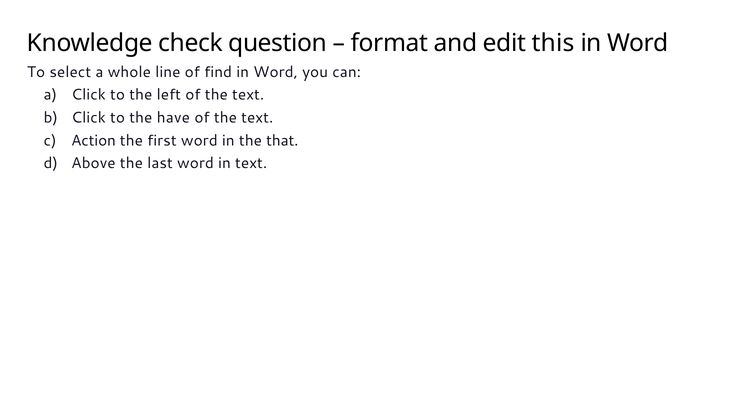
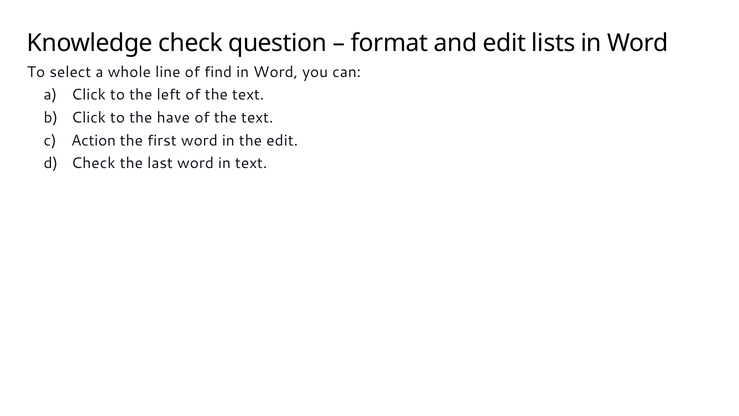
this: this -> lists (553, 43)
the that: that -> edit (282, 140)
Above: Above -> Check (93, 163)
